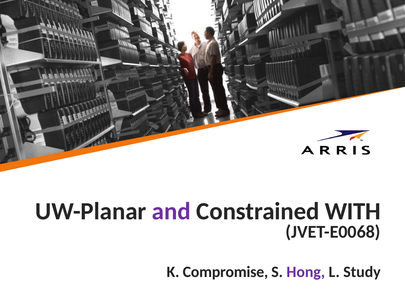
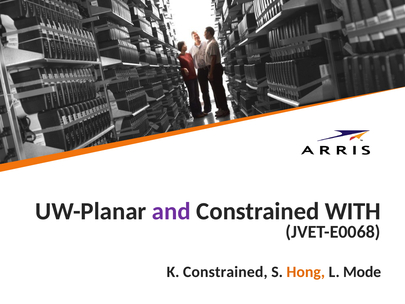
K Compromise: Compromise -> Constrained (225, 272)
Hong colour: purple -> orange (306, 272)
Study: Study -> Mode (362, 272)
